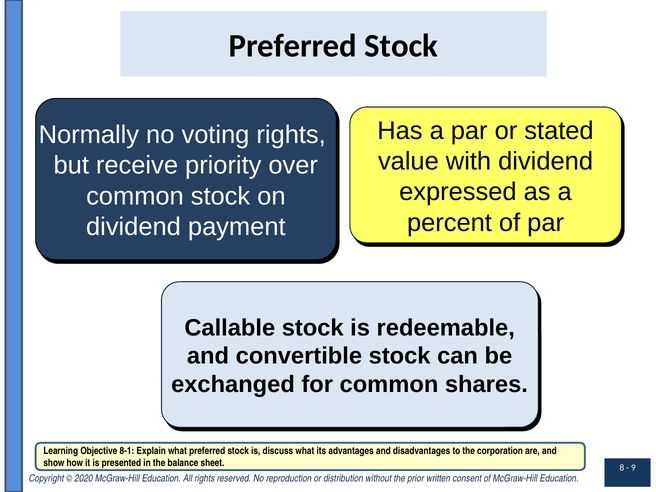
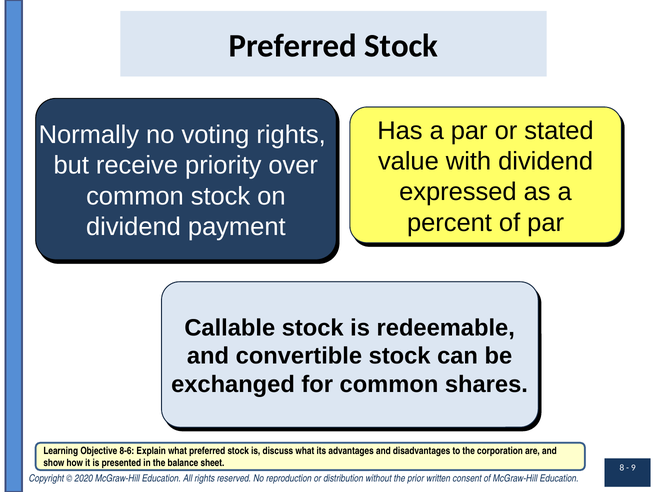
8-1: 8-1 -> 8-6 (127, 451)
